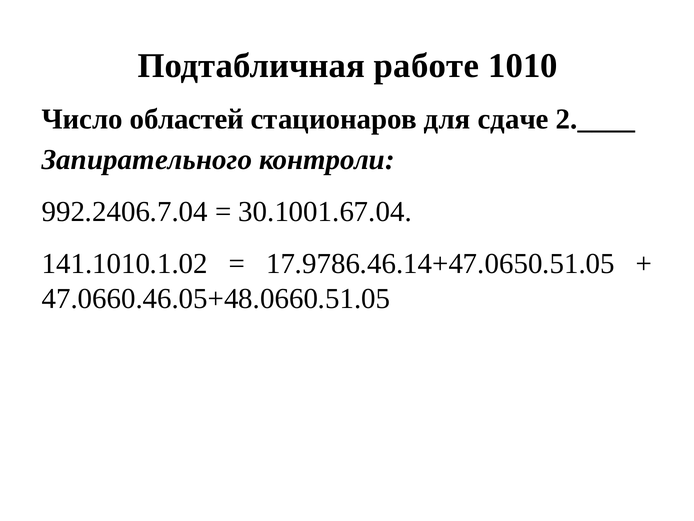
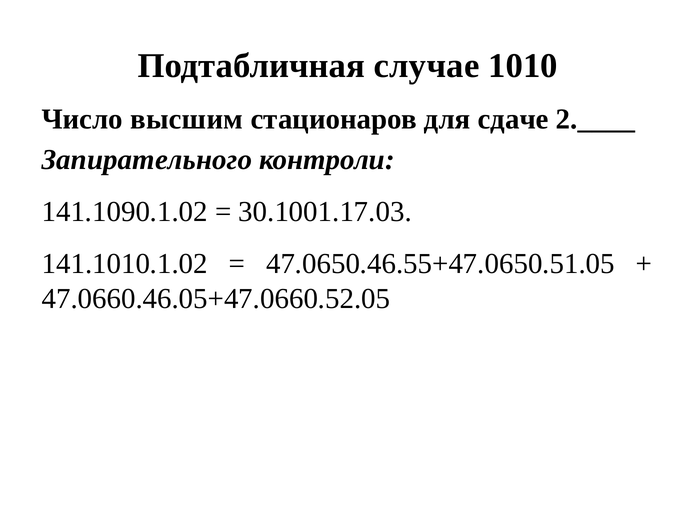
работе: работе -> случае (426, 66)
областей: областей -> высшим (187, 119)
992.2406.7.04: 992.2406.7.04 -> 141.1090.1.02 (125, 212)
30.1001.67.04: 30.1001.67.04 -> 30.1001.17.03 (325, 212)
17.9786.46.14+47.0650.51.05: 17.9786.46.14+47.0650.51.05 -> 47.0650.46.55+47.0650.51.05 (440, 264)
47.0660.46.05+48.0660.51.05: 47.0660.46.05+48.0660.51.05 -> 47.0660.46.05+47.0660.52.05 (216, 298)
